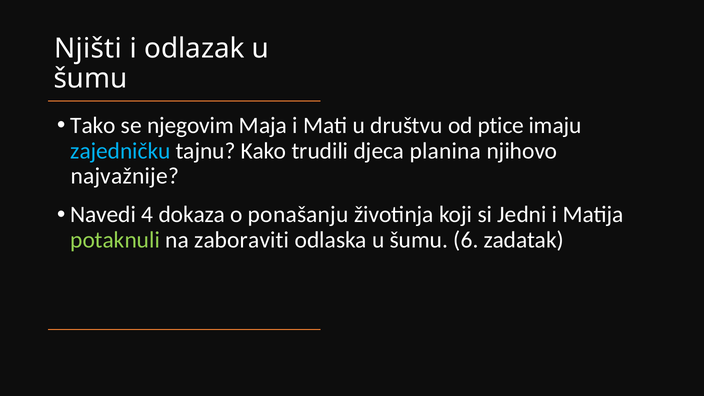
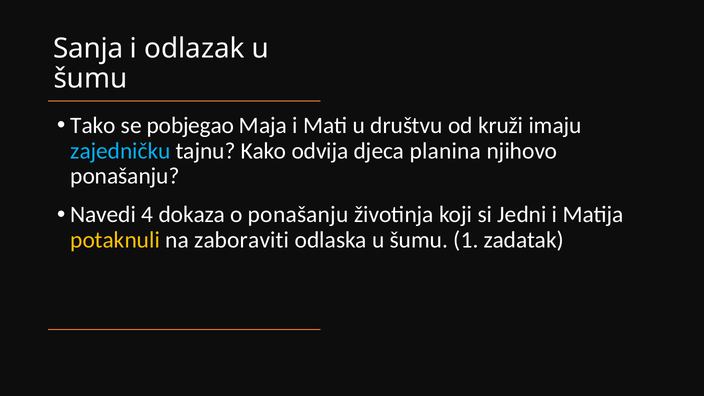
Njišti: Njišti -> Sanja (88, 49)
njegovim: njegovim -> pobjegao (190, 125)
ptice: ptice -> kruži (501, 125)
trudili: trudili -> odvija (320, 151)
najvažnije: najvažnije -> ponašanju (125, 176)
potaknuli colour: light green -> yellow (115, 240)
6: 6 -> 1 (466, 240)
